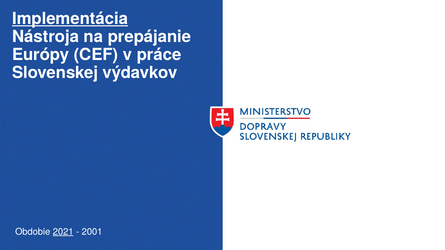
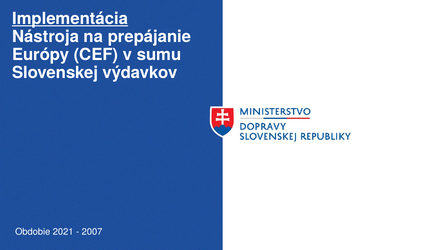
práce: práce -> sumu (159, 55)
2021 underline: present -> none (63, 232)
2001: 2001 -> 2007 (92, 232)
